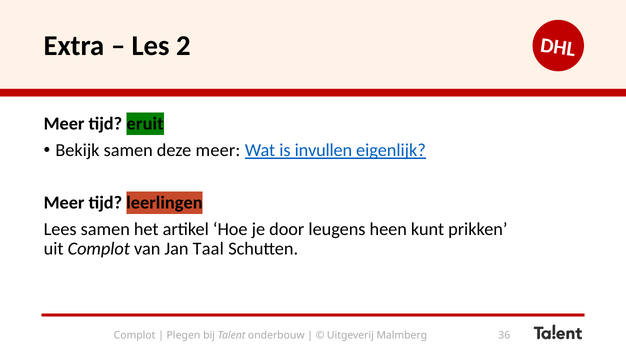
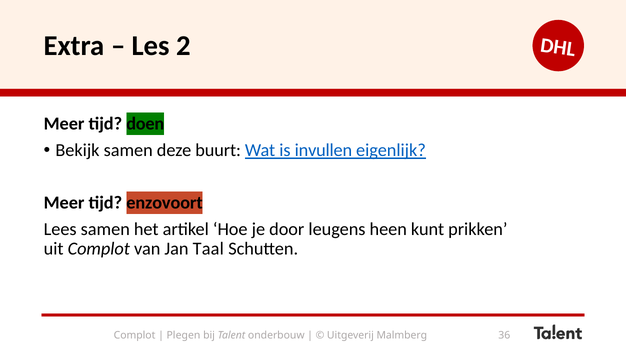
eruit: eruit -> doen (145, 124)
deze meer: meer -> buurt (218, 150)
leerlingen: leerlingen -> enzovoort (164, 203)
